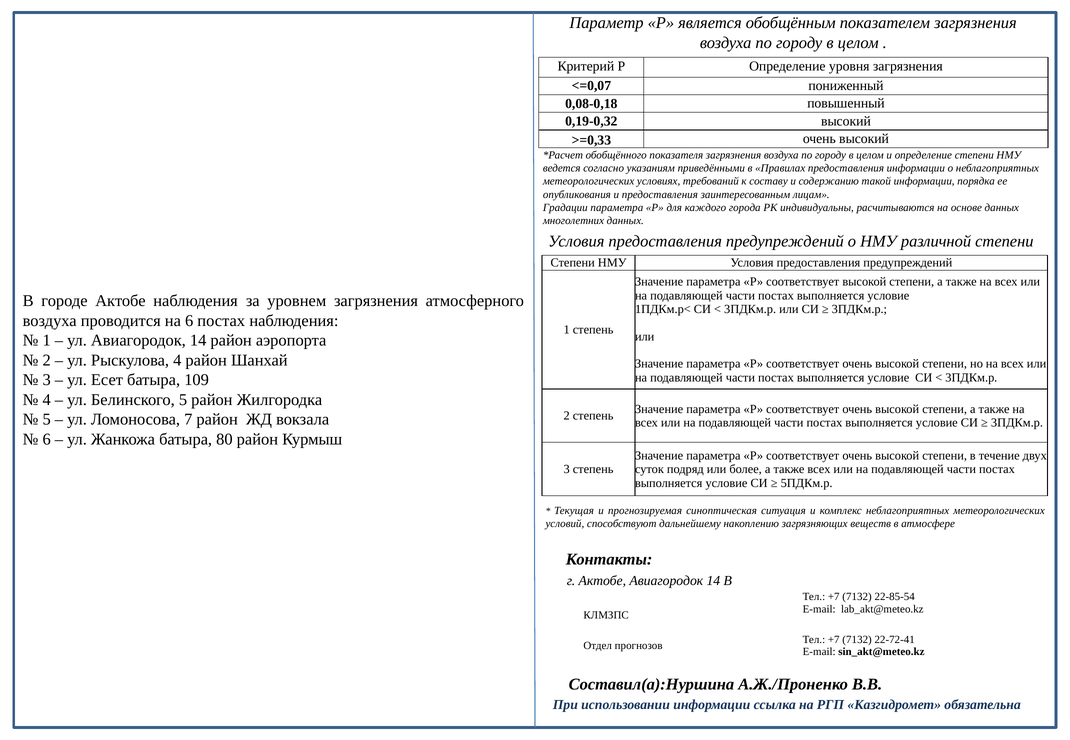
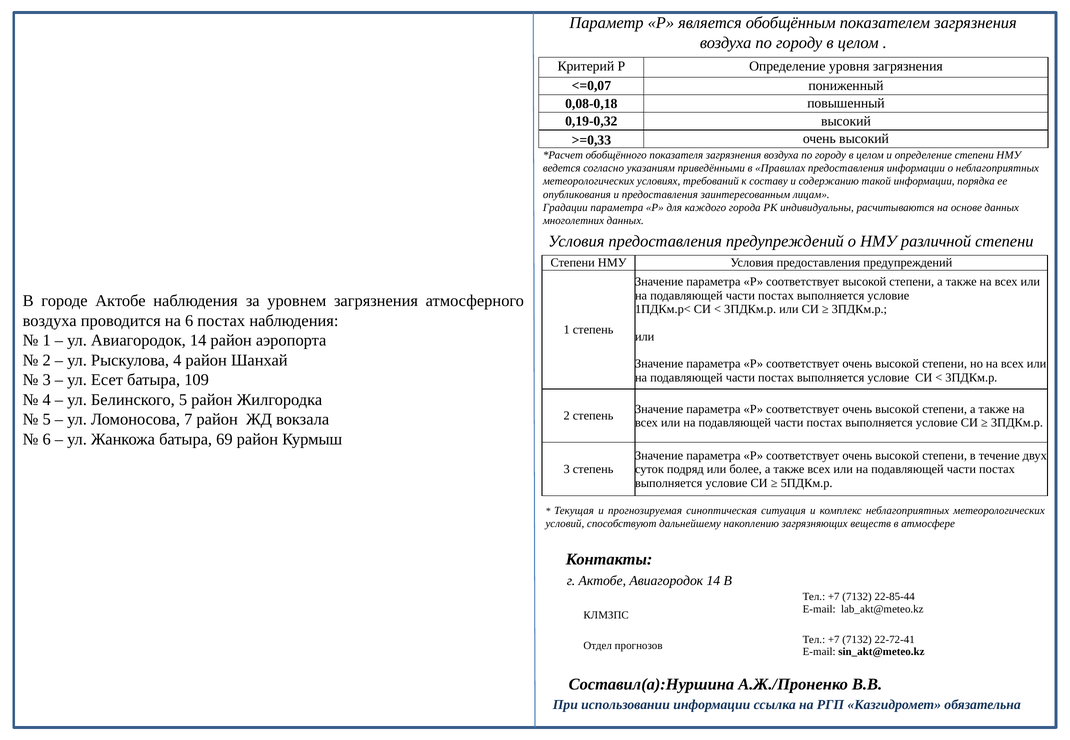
80: 80 -> 69 (224, 440)
22-85-54: 22-85-54 -> 22-85-44 (895, 597)
